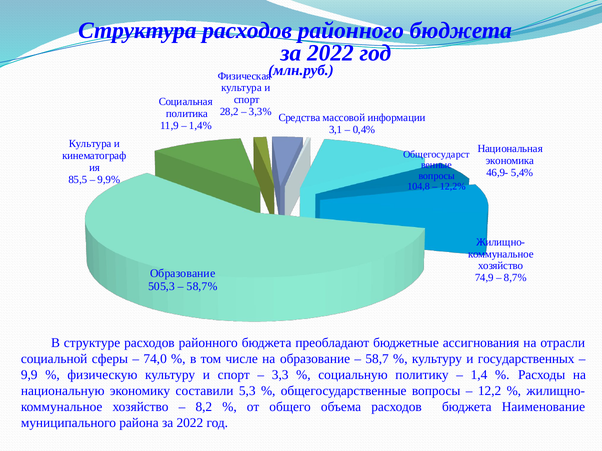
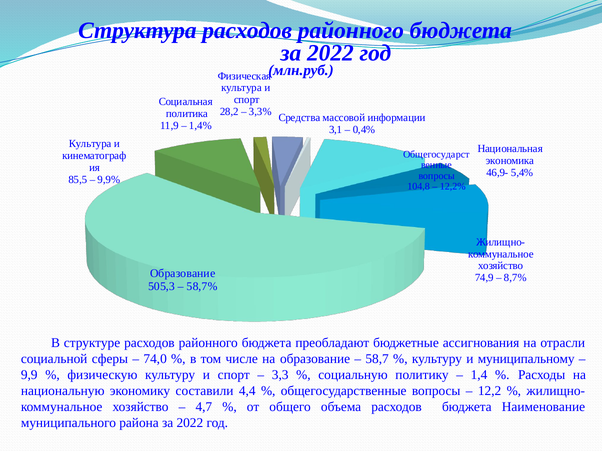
государственных: государственных -> муниципальному (526, 359)
5,3: 5,3 -> 4,4 (247, 391)
8,2: 8,2 -> 4,7 (204, 407)
